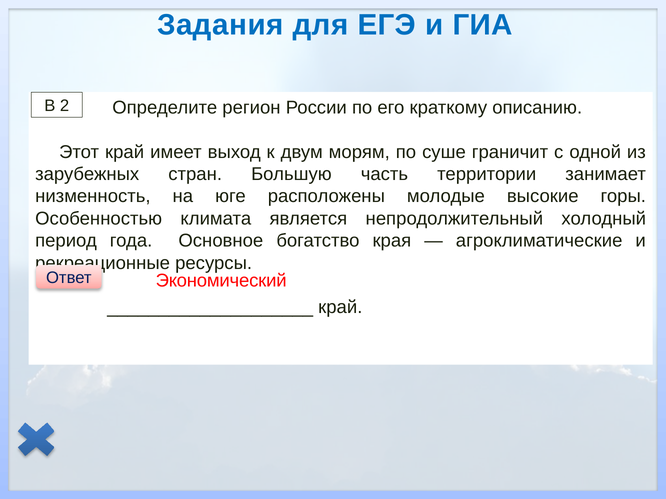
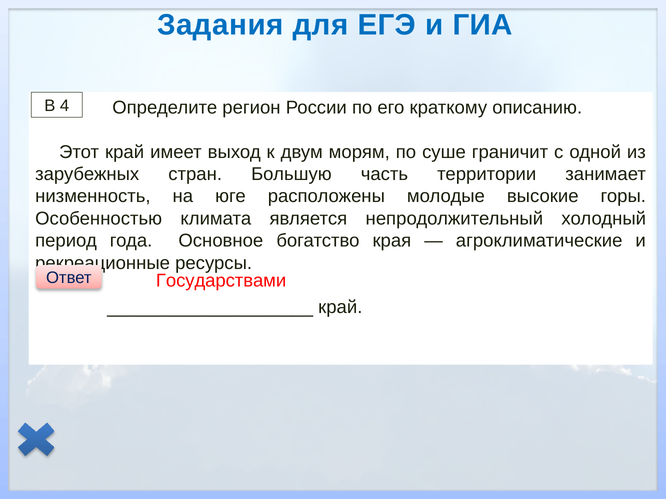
2: 2 -> 4 (65, 106)
Экономический: Экономический -> Государствами (221, 281)
